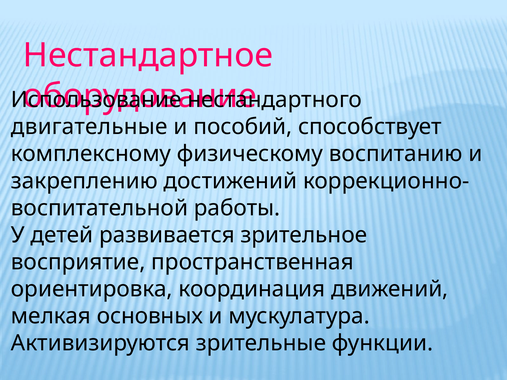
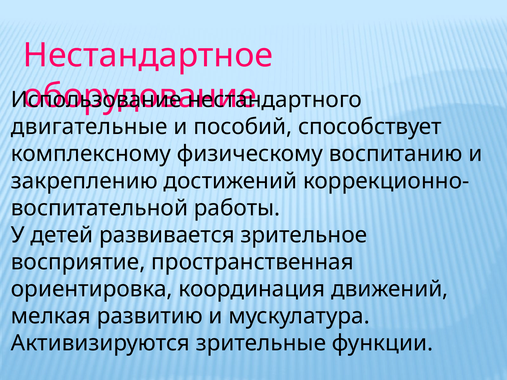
основных: основных -> развитию (150, 316)
